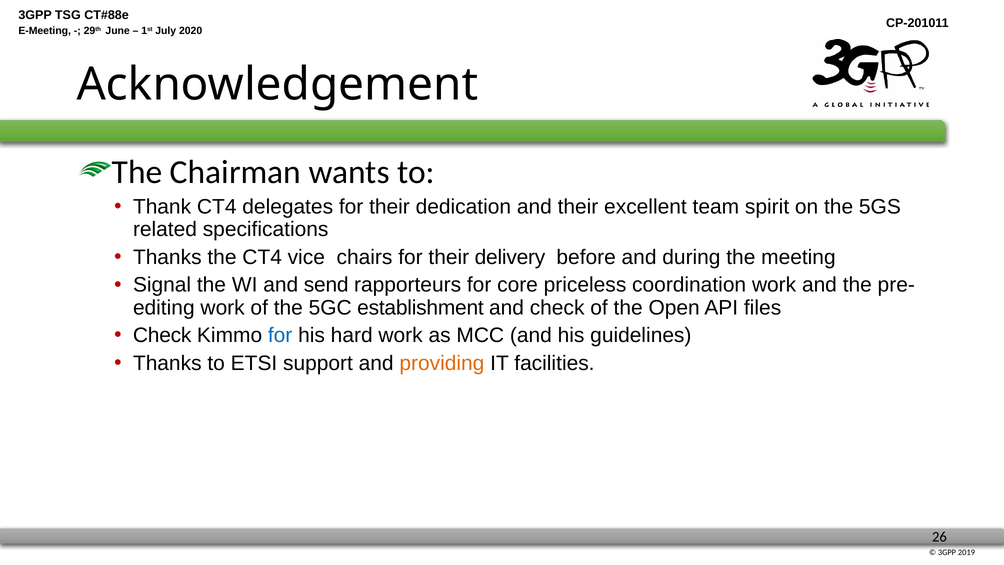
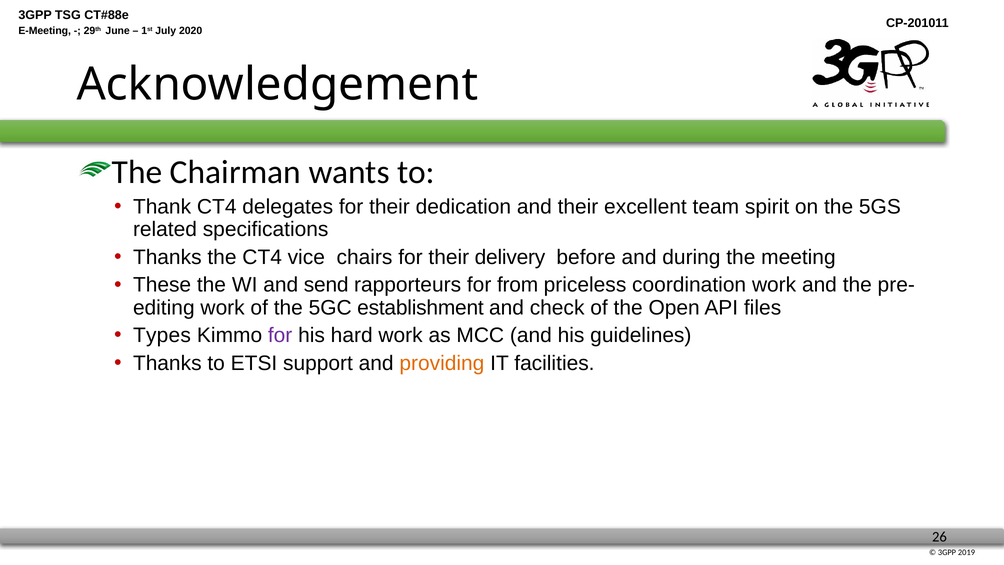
Signal: Signal -> These (162, 285)
core: core -> from (518, 285)
Check: Check -> Types (162, 335)
for colour: blue -> purple (280, 335)
